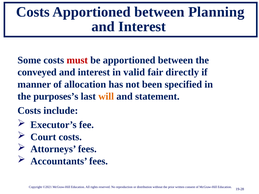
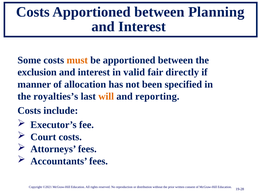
must colour: red -> orange (77, 60)
conveyed: conveyed -> exclusion (37, 72)
purposes’s: purposes’s -> royalties’s (56, 97)
statement: statement -> reporting (157, 97)
